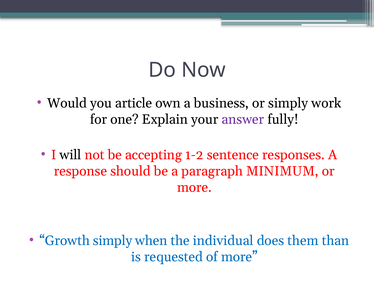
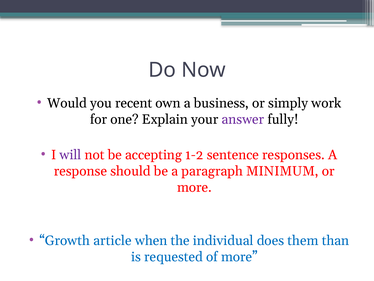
article: article -> recent (134, 103)
will colour: black -> purple (70, 155)
Growth simply: simply -> article (112, 240)
